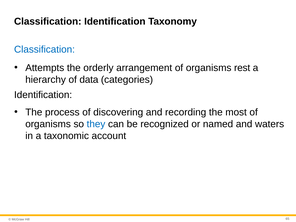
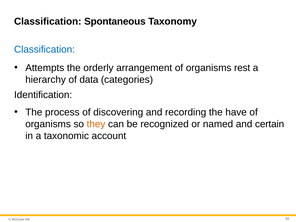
Classification Identification: Identification -> Spontaneous (115, 22)
most: most -> have (236, 112)
they colour: blue -> orange (96, 124)
waters: waters -> certain (270, 124)
